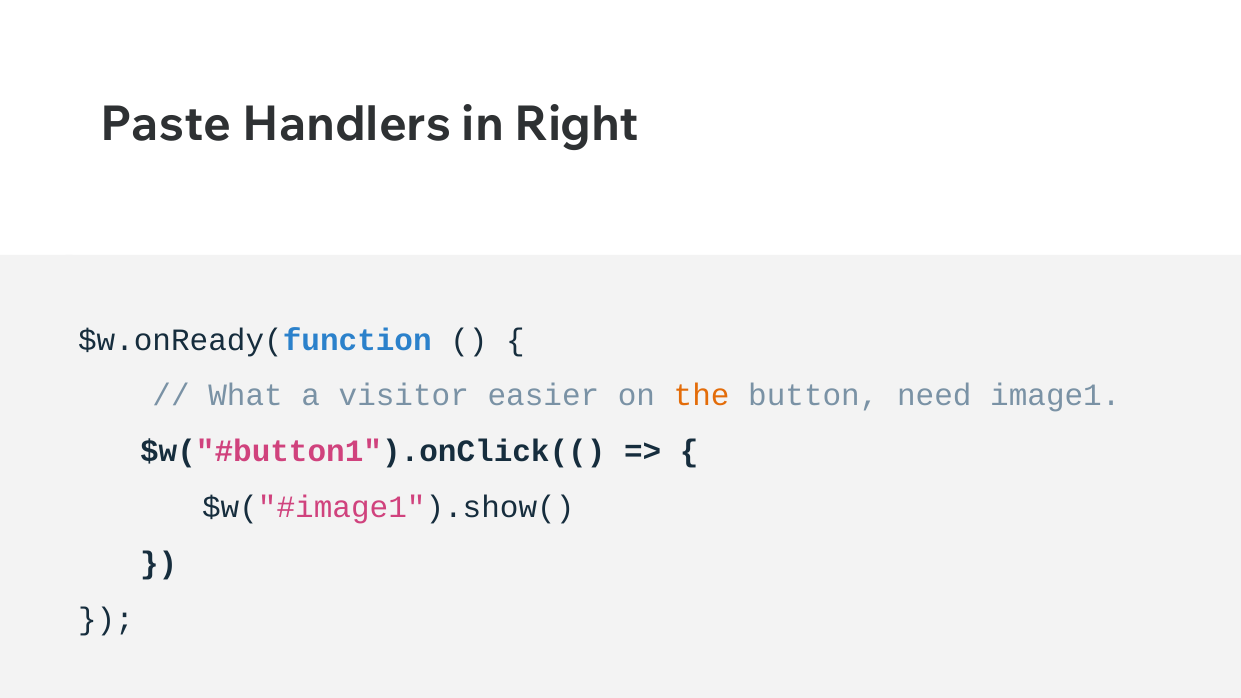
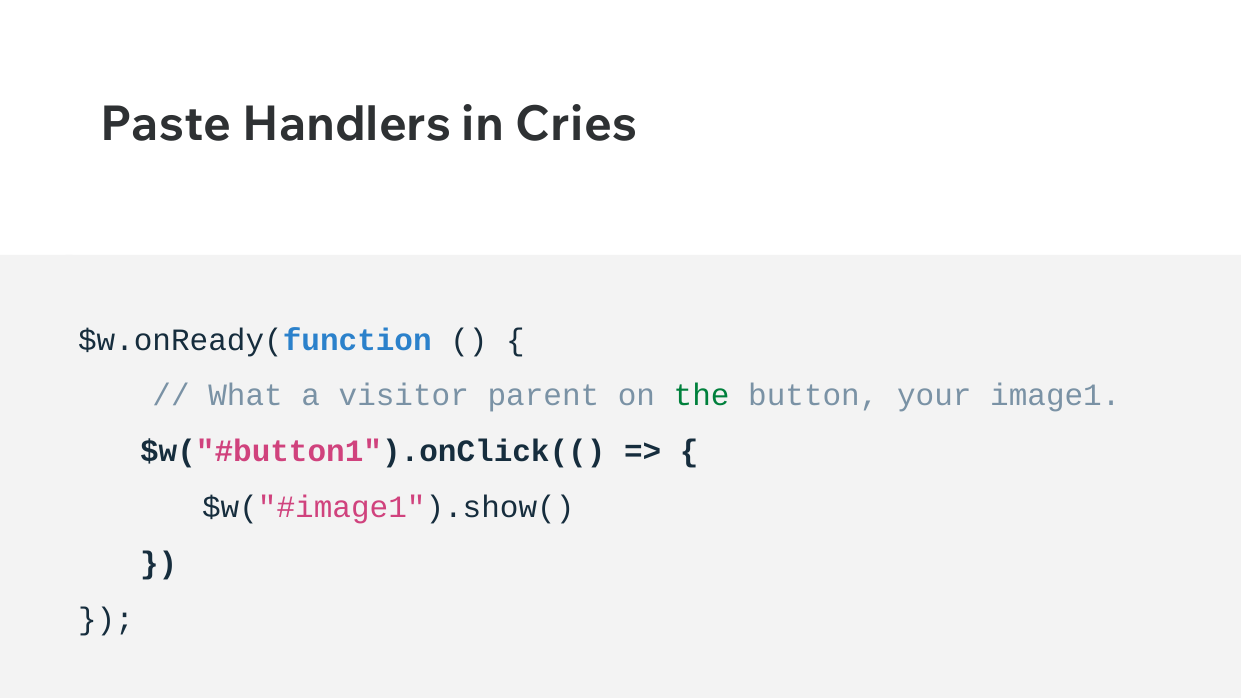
Right: Right -> Cries (576, 124)
easier: easier -> parent (543, 396)
the colour: orange -> green (702, 396)
need: need -> your (934, 396)
